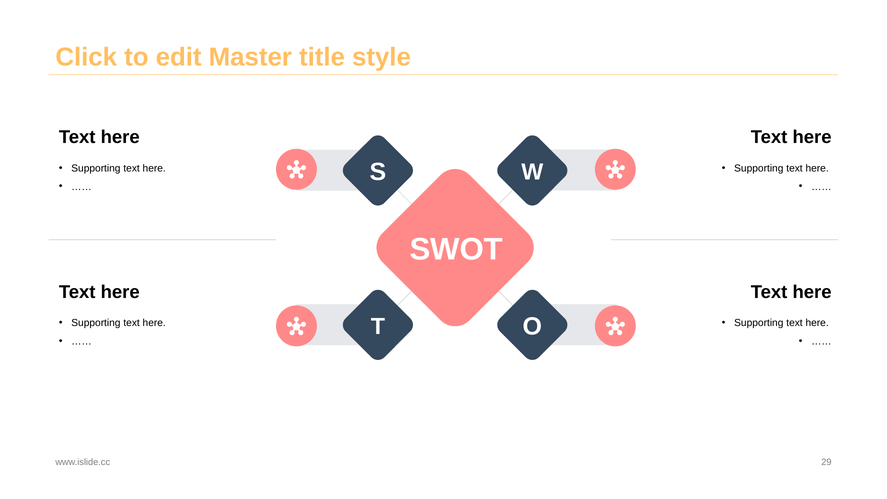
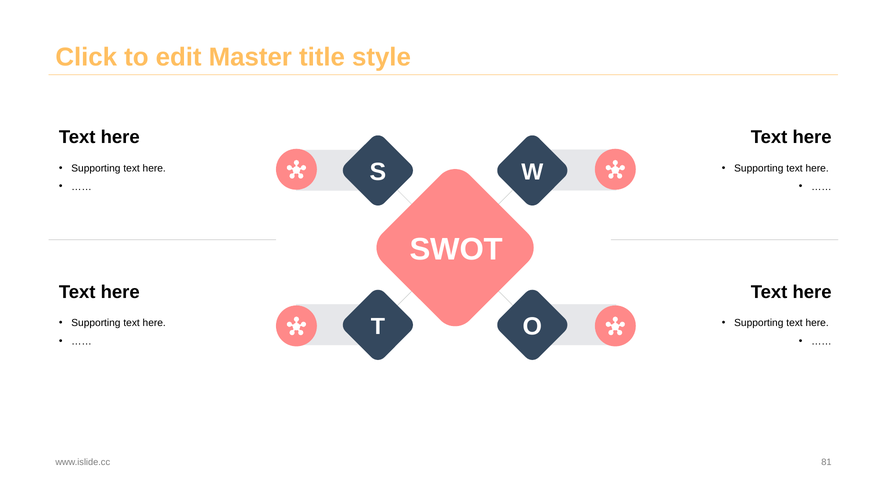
29: 29 -> 81 (826, 462)
